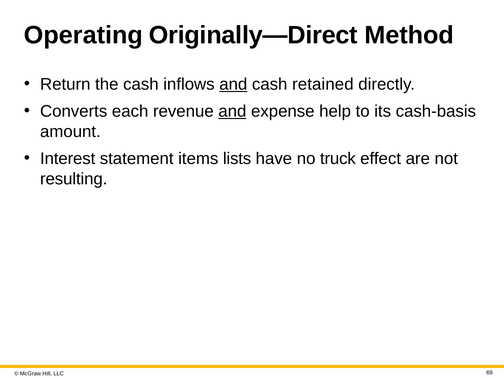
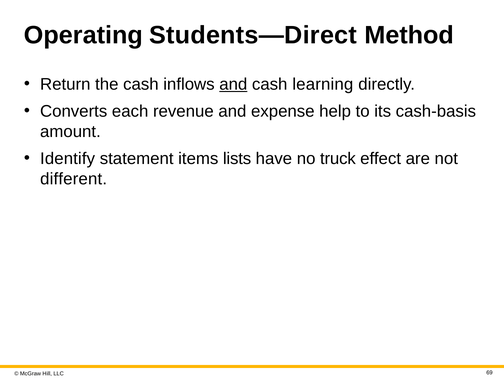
Originally—Direct: Originally—Direct -> Students—Direct (253, 35)
retained: retained -> learning (323, 84)
and underline: present -> none (232, 111)
Interest: Interest -> Identify (68, 159)
resulting: resulting -> different (74, 179)
